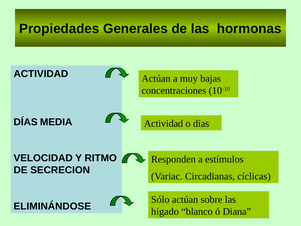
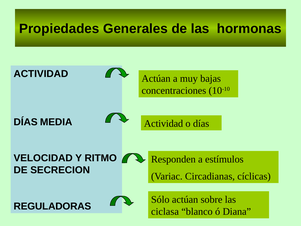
ELIMINÁNDOSE: ELIMINÁNDOSE -> REGULADORAS (52, 206)
hígado: hígado -> ciclasa (165, 211)
